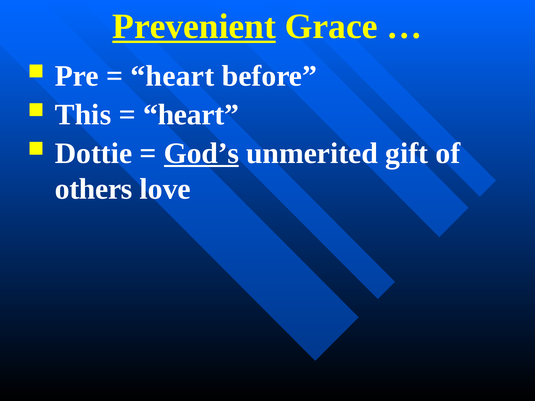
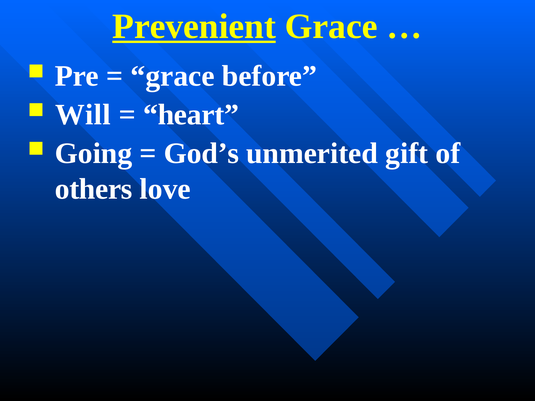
heart: heart -> grace (173, 76)
This: This -> Will (83, 115)
Dottie: Dottie -> Going (94, 153)
God’s underline: present -> none (201, 153)
